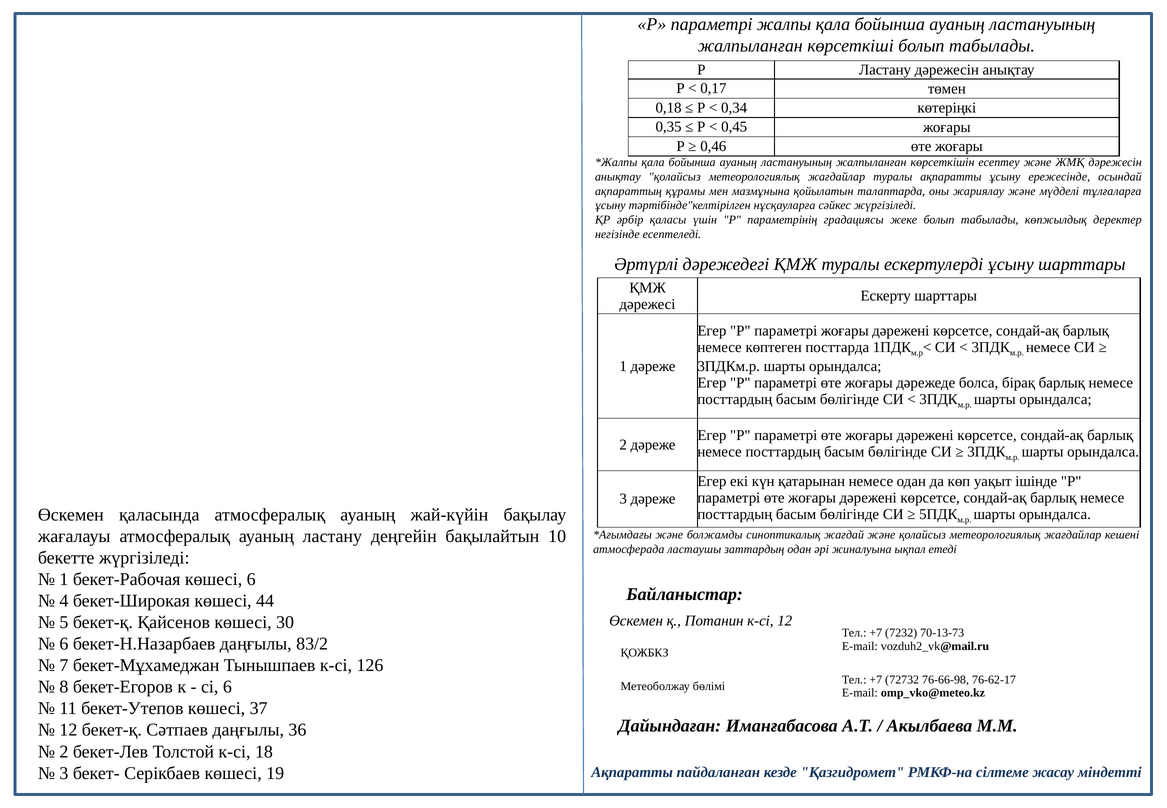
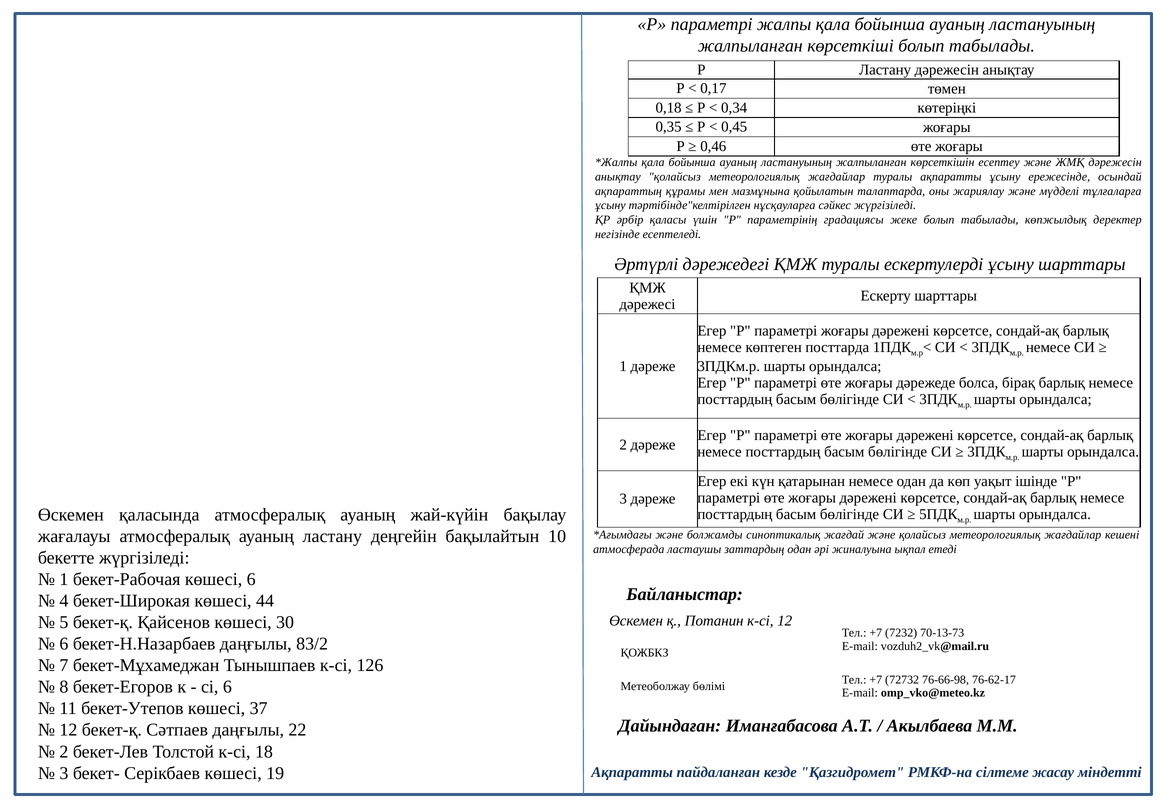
36: 36 -> 22 (297, 730)
